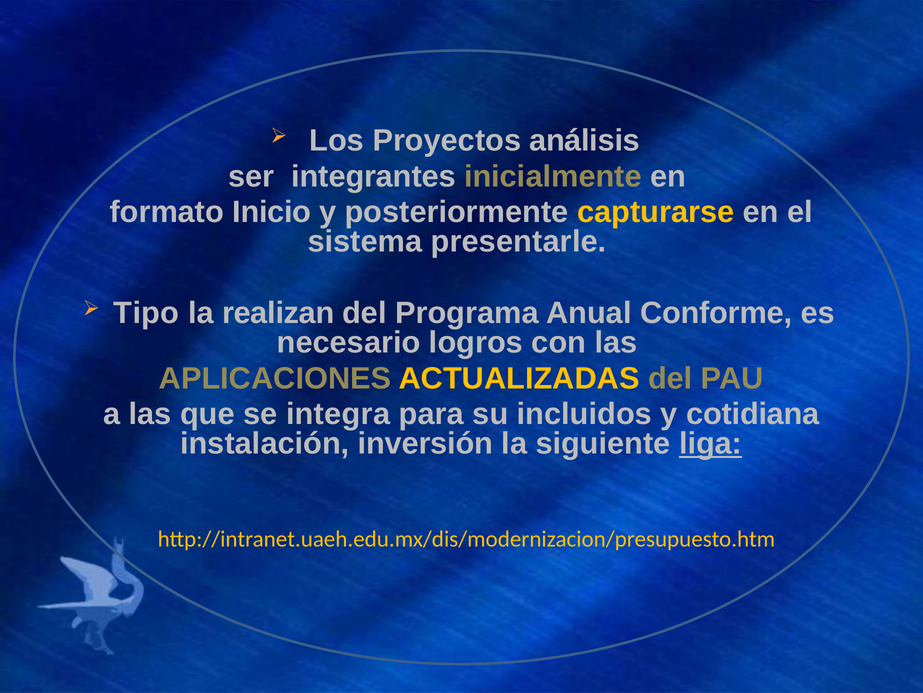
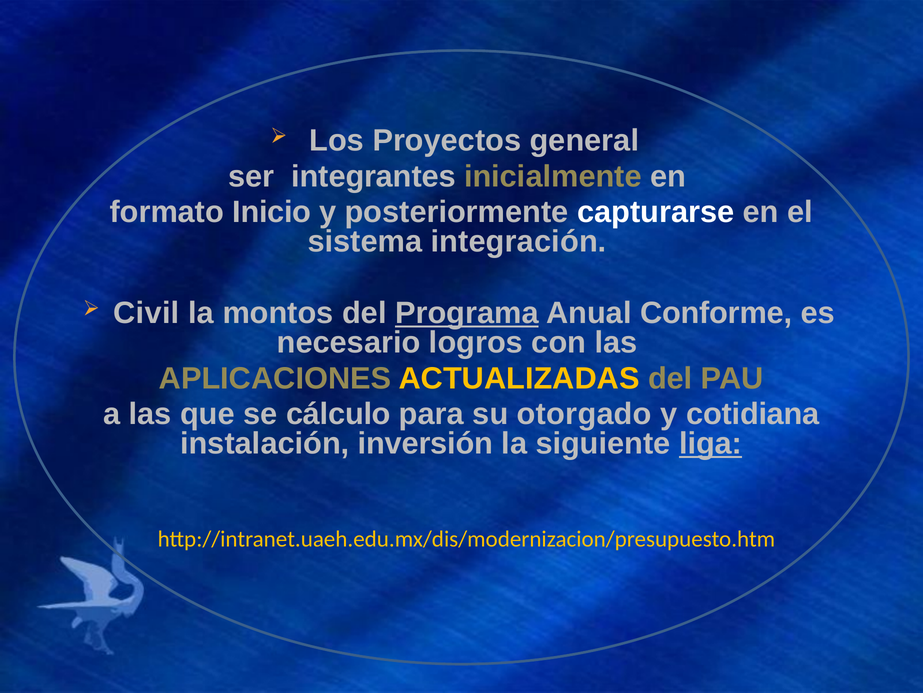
análisis: análisis -> general (584, 141)
capturarse colour: yellow -> white (656, 212)
presentarle: presentarle -> integración (519, 241)
Tipo: Tipo -> Civil (146, 313)
realizan: realizan -> montos (278, 313)
Programa underline: none -> present (467, 313)
integra: integra -> cálculo (338, 414)
incluidos: incluidos -> otorgado (584, 414)
